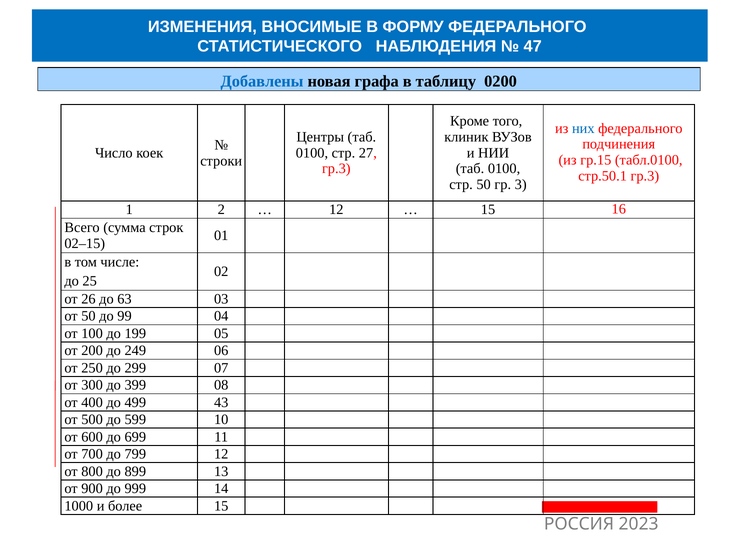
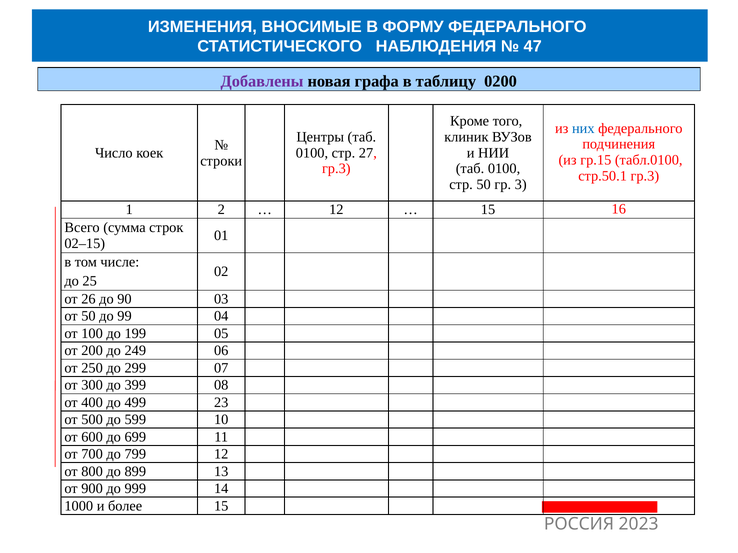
Добавлены colour: blue -> purple (262, 82)
63: 63 -> 90 (124, 299)
43: 43 -> 23 (221, 403)
